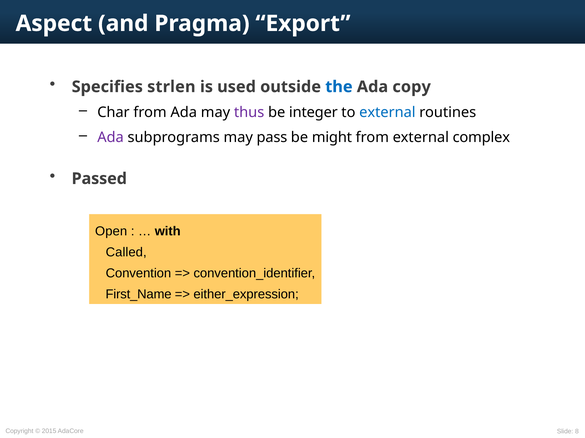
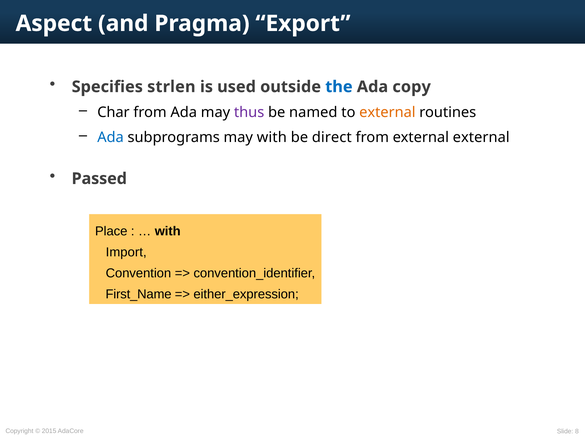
integer: integer -> named (313, 113)
external colour: blue -> orange (387, 113)
Ada colour: purple -> blue (111, 138)
may pass: pass -> with (272, 138)
might: might -> direct (332, 138)
external complex: complex -> external (481, 138)
Open: Open -> Place (111, 232)
Called: Called -> Import (126, 253)
